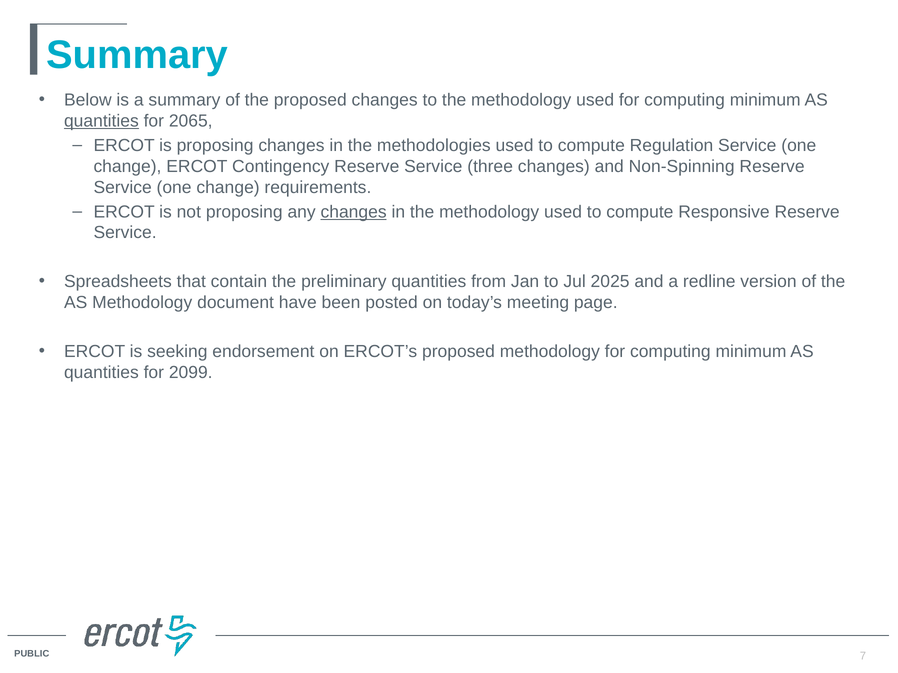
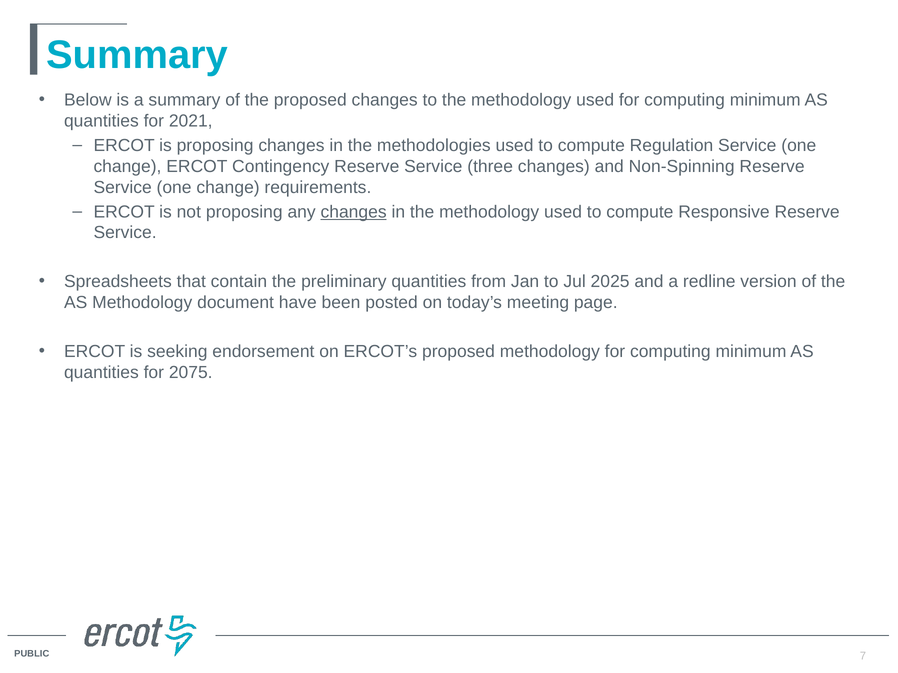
quantities underline: present -> none (101, 121)
2065: 2065 -> 2021 (191, 121)
2099: 2099 -> 2075 (191, 373)
